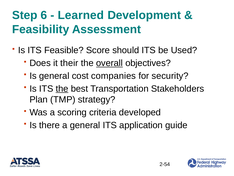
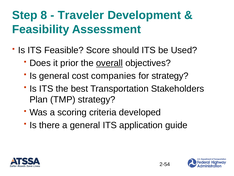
6: 6 -> 8 (44, 15)
Learned: Learned -> Traveler (81, 15)
their: their -> prior (69, 63)
for security: security -> strategy (170, 76)
the underline: present -> none (62, 88)
